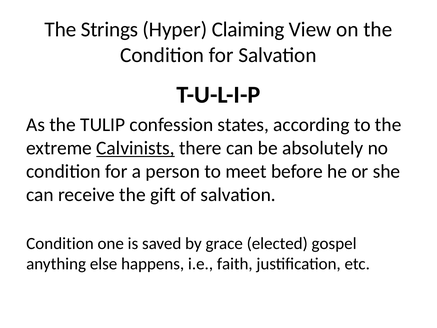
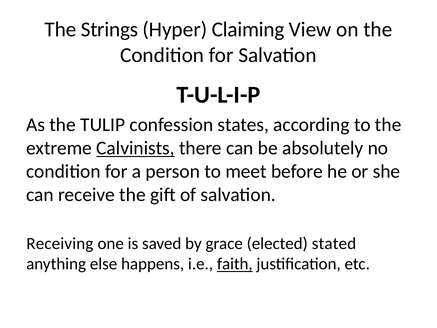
Condition: Condition -> Receiving (60, 243)
gospel: gospel -> stated (334, 243)
faith underline: none -> present (235, 264)
